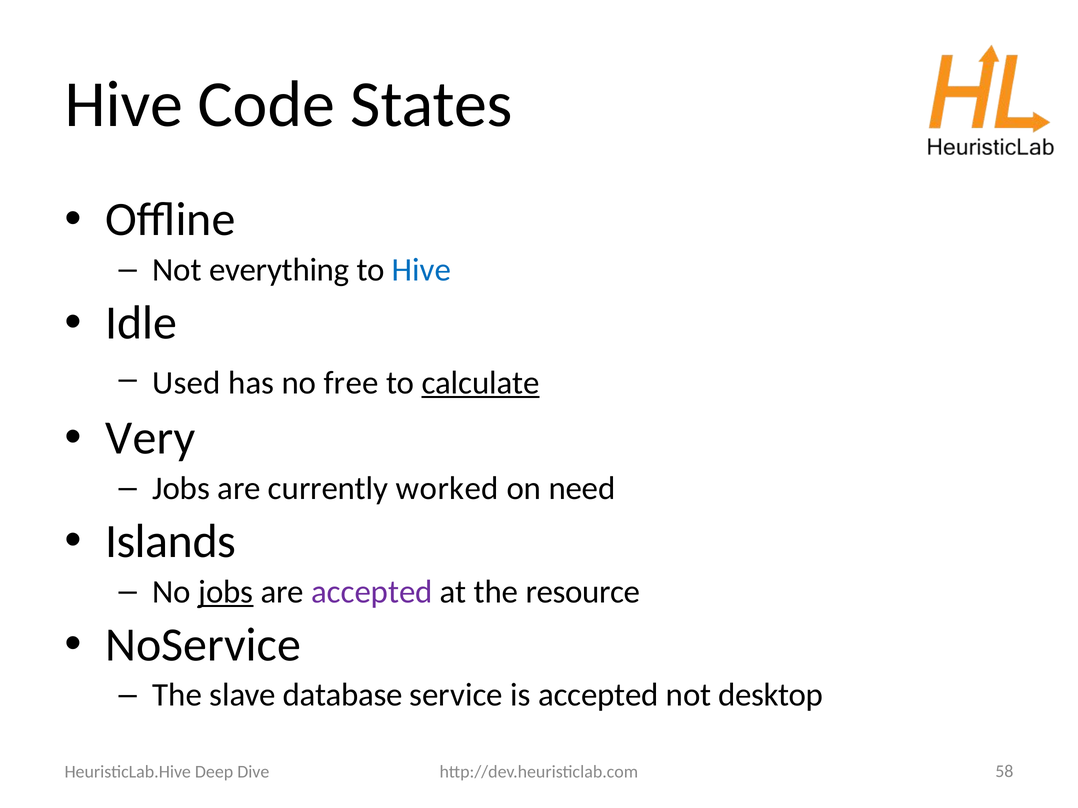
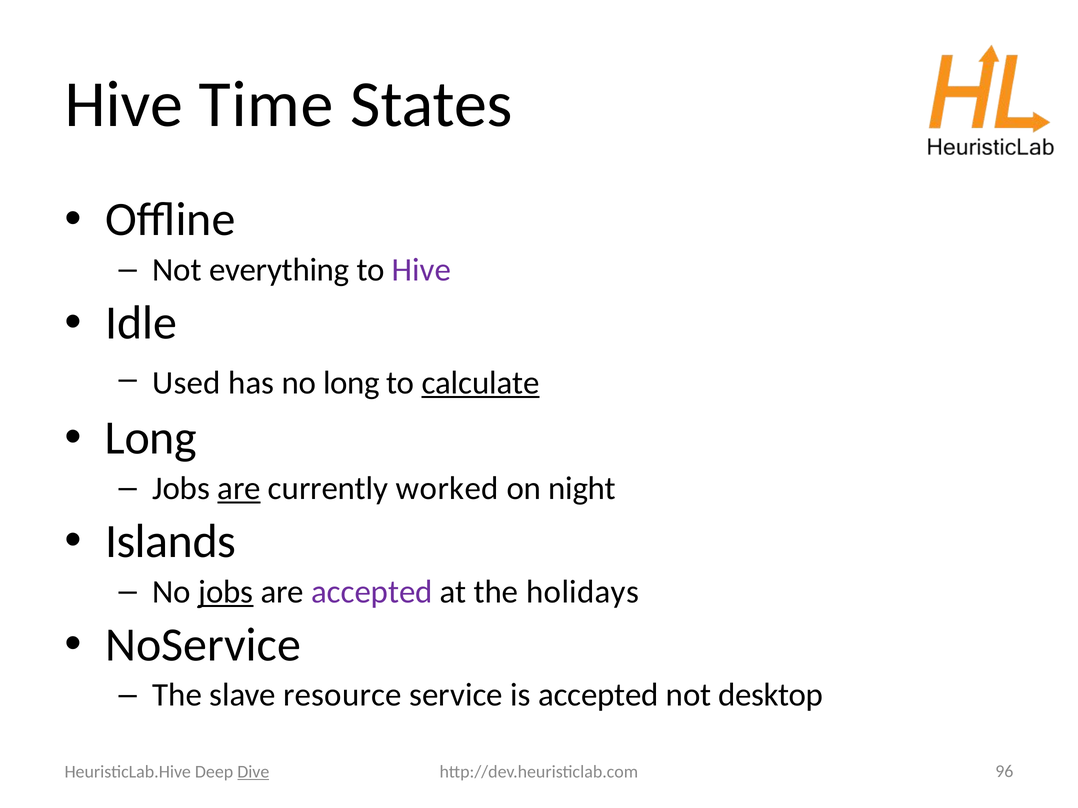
Code: Code -> Time (266, 104)
Hive colour: blue -> purple (421, 270)
no free: free -> long (351, 383)
Very: Very -> Long (151, 438)
are underline: none -> present (239, 489)
need: need -> night (582, 489)
resource: resource -> holidays (583, 592)
database: database -> resource (342, 696)
Dive underline: none -> present (253, 772)
58: 58 -> 96 (1004, 772)
